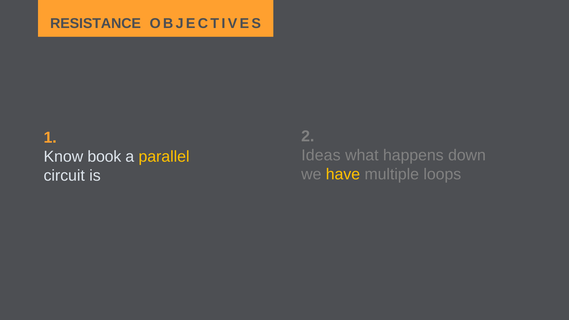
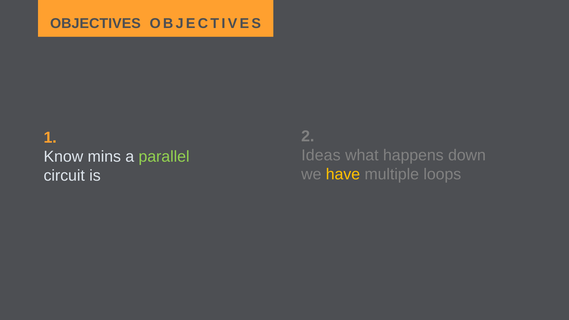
RESISTANCE: RESISTANCE -> OBJECTIVES (95, 24)
book: book -> mins (104, 157)
parallel colour: yellow -> light green (164, 157)
